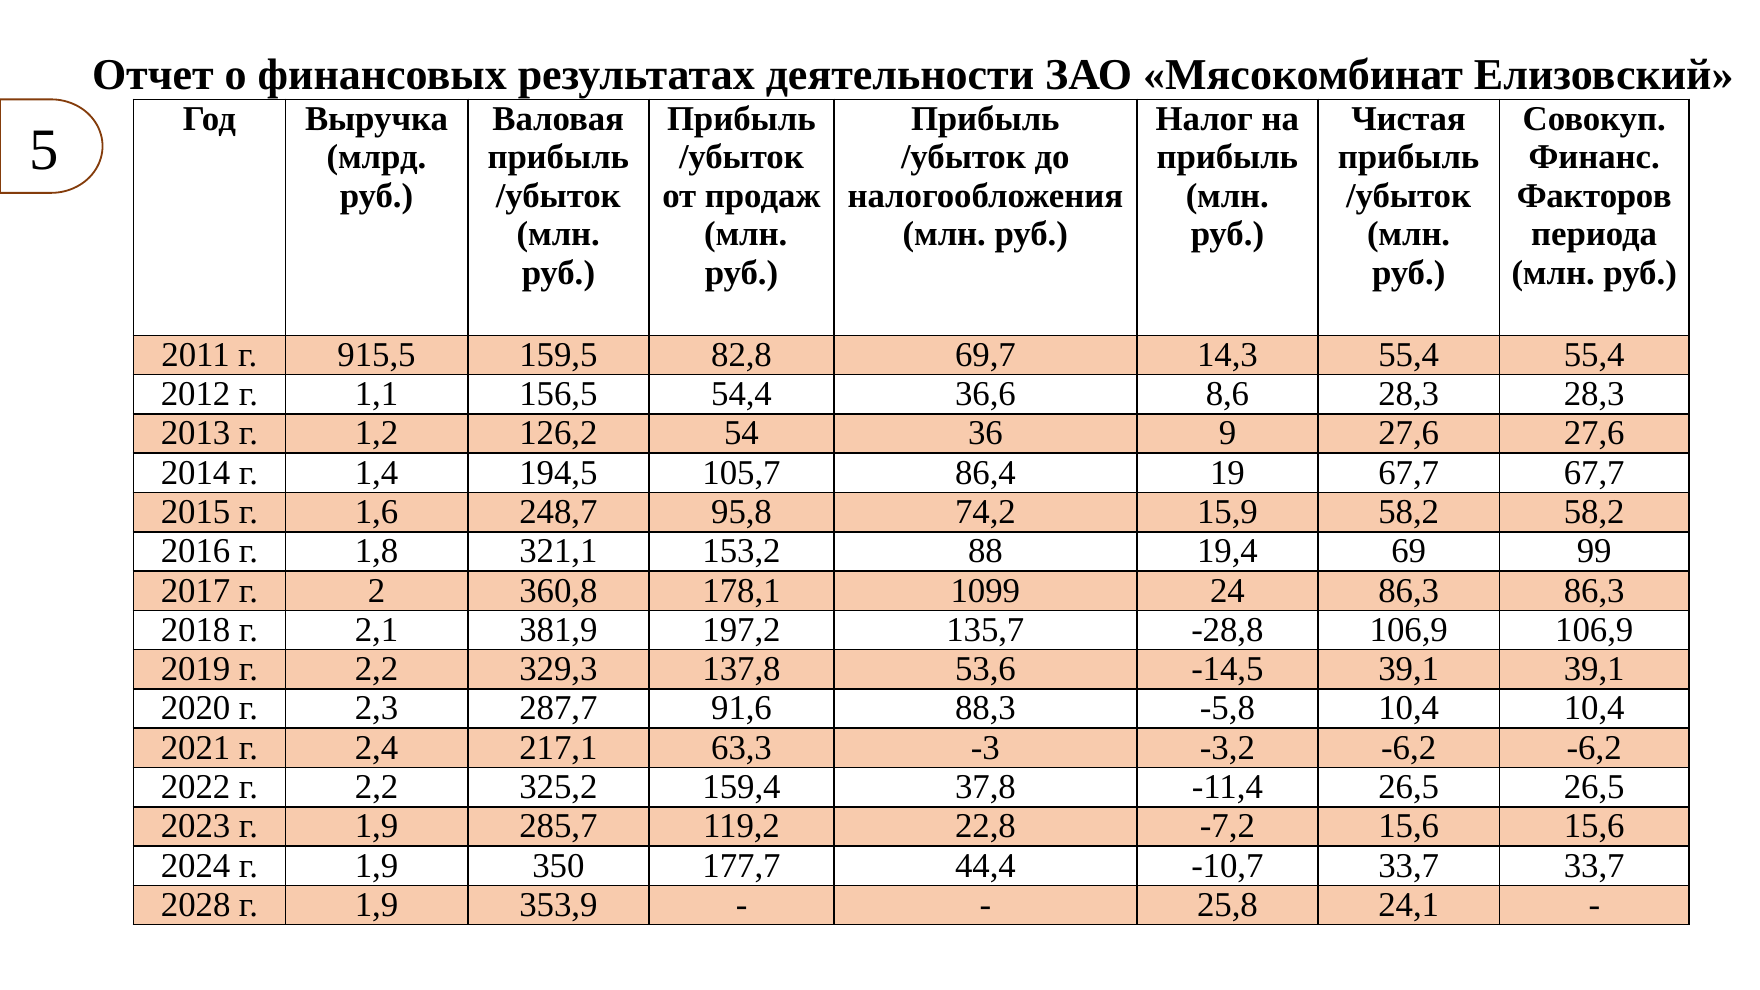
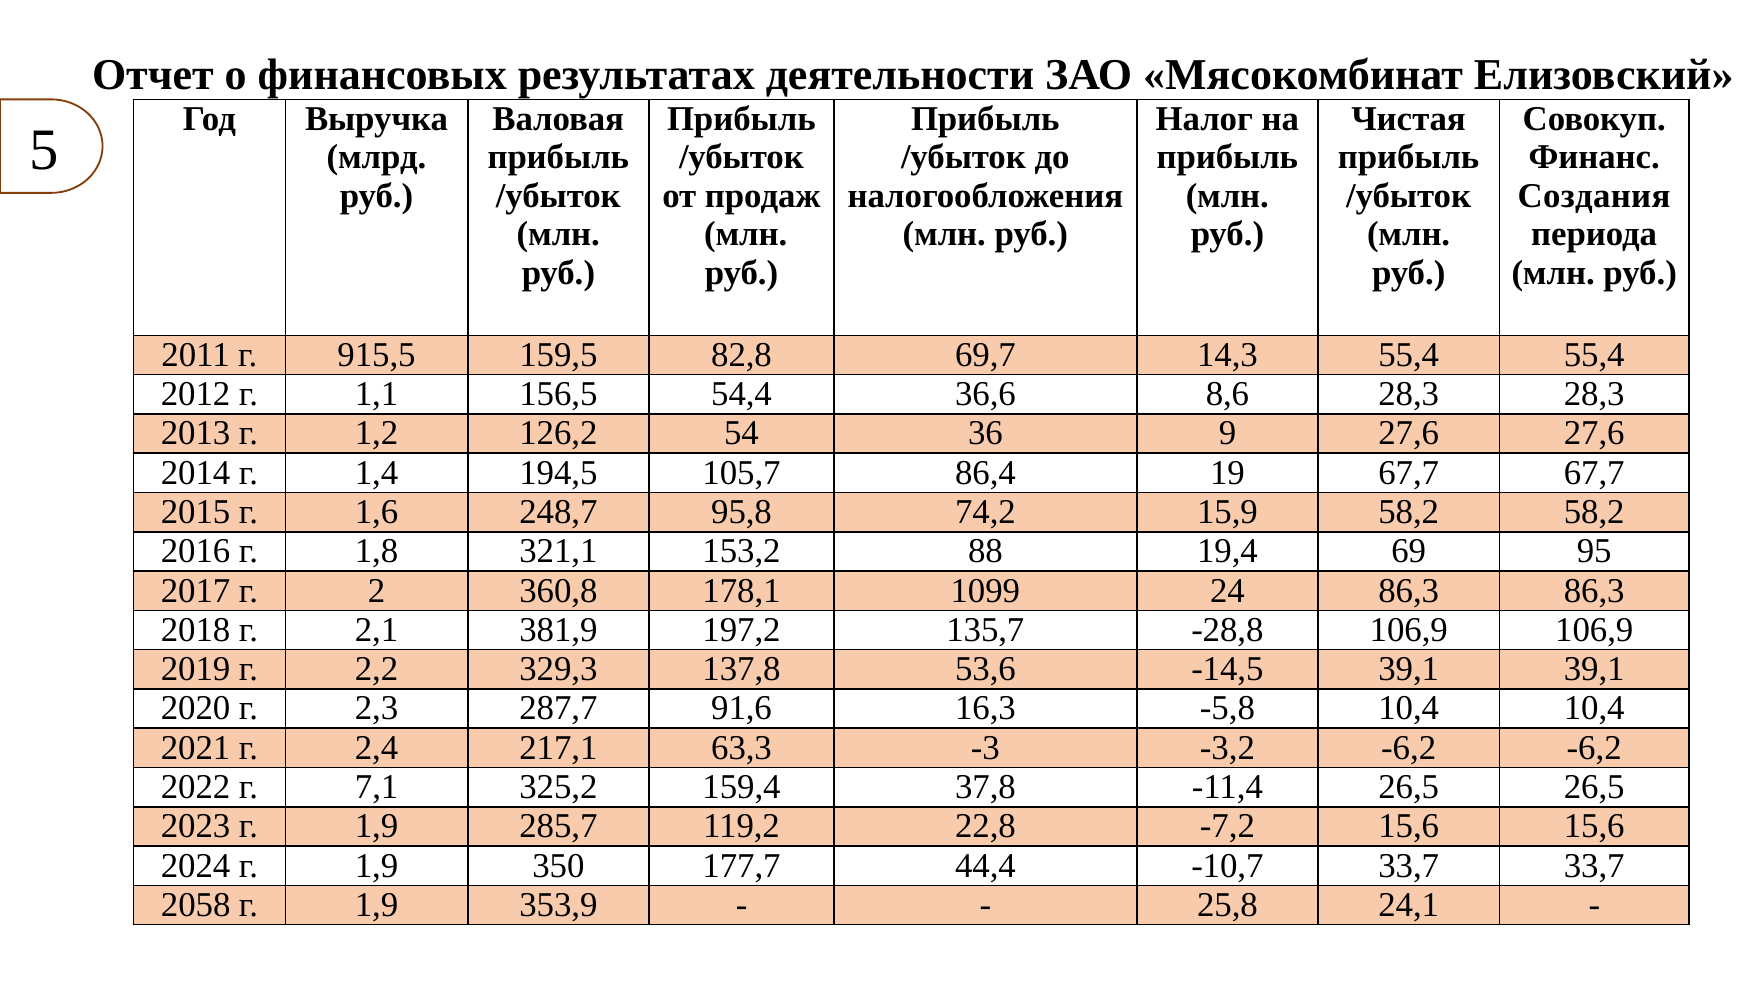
Факторов: Факторов -> Создания (1594, 196)
99: 99 -> 95 (1594, 551)
88,3: 88,3 -> 16,3 (985, 708)
2022 г 2,2: 2,2 -> 7,1 (377, 787)
2028: 2028 -> 2058 (196, 905)
